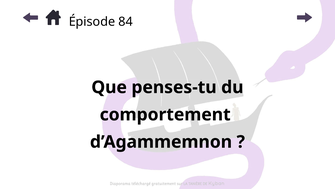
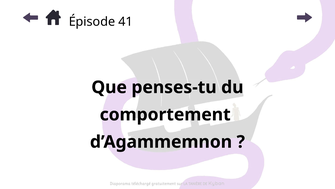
84: 84 -> 41 (126, 22)
